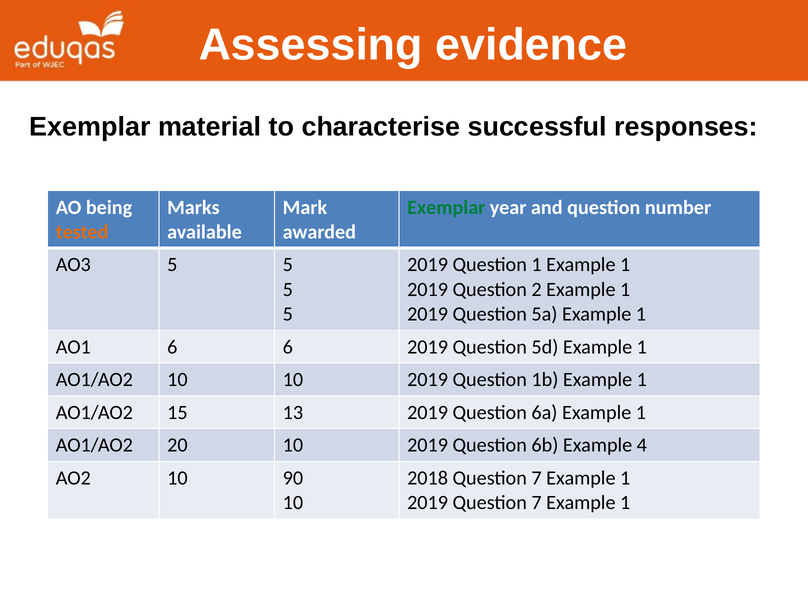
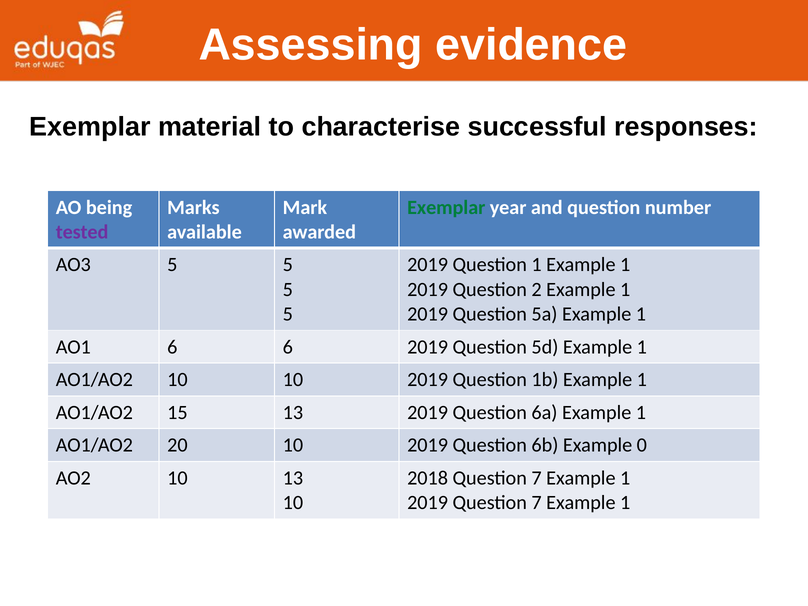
tested colour: orange -> purple (82, 232)
4: 4 -> 0 (642, 445)
10 90: 90 -> 13 (293, 478)
